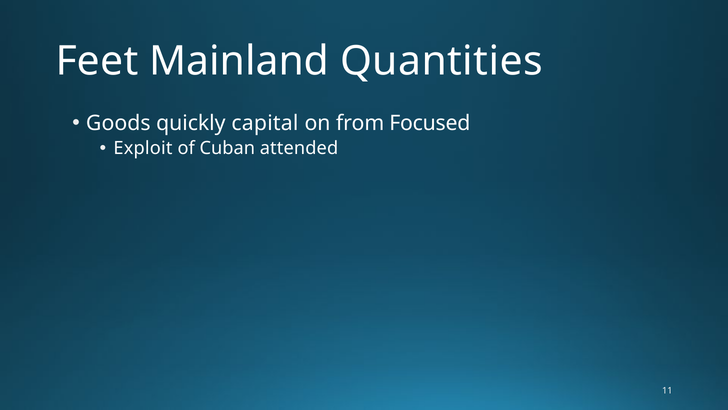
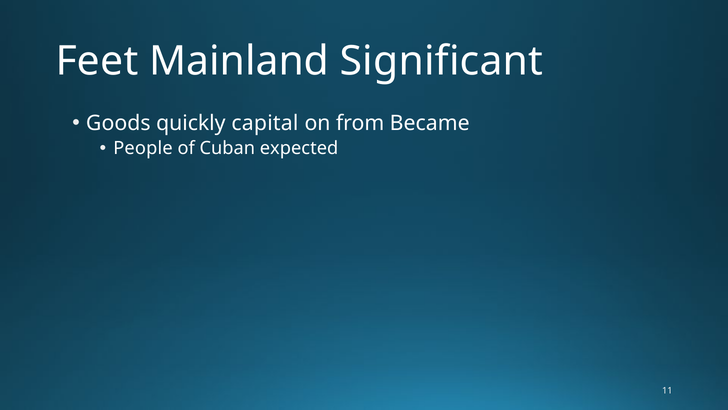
Quantities: Quantities -> Significant (441, 61)
Focused: Focused -> Became (430, 123)
Exploit: Exploit -> People (143, 148)
attended: attended -> expected (299, 148)
